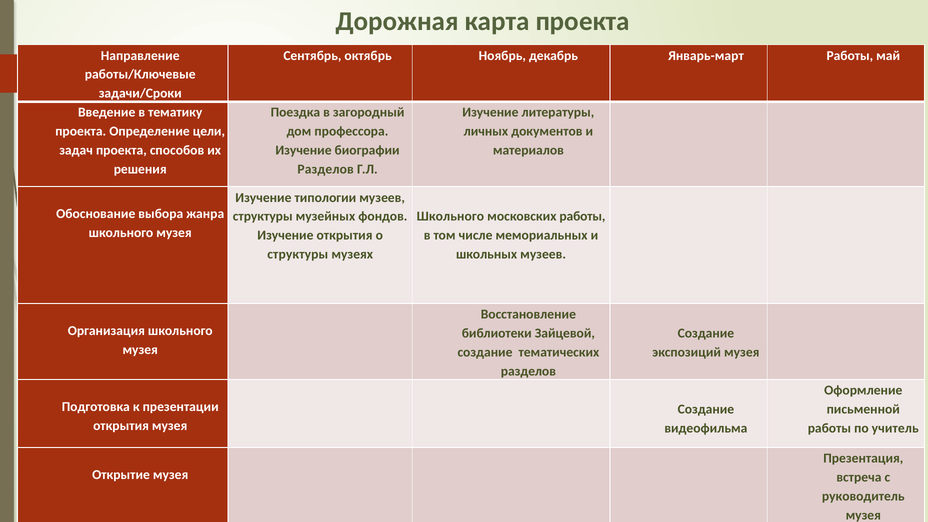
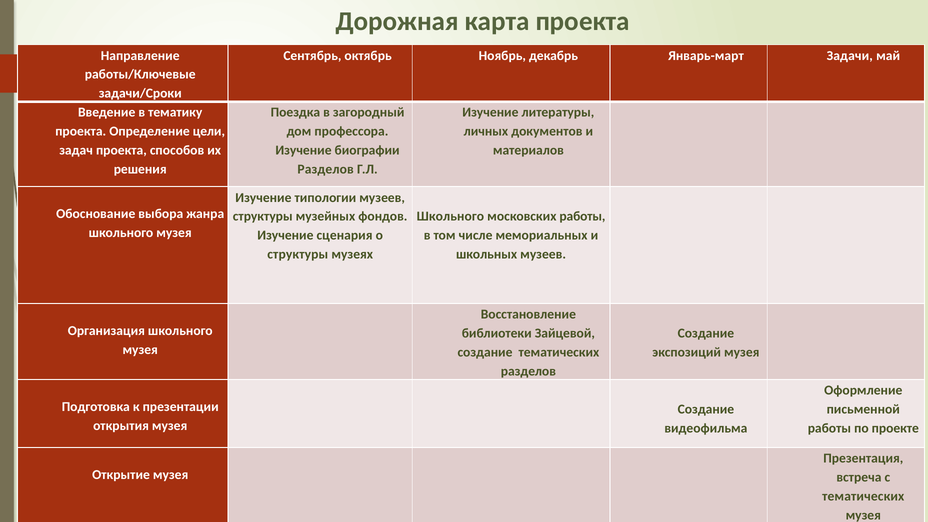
Январь-март Работы: Работы -> Задачи (850, 56)
Изучение открытия: открытия -> сценария (345, 235)
учитель: учитель -> проекте (895, 428)
руководитель: руководитель -> тематических (863, 496)
